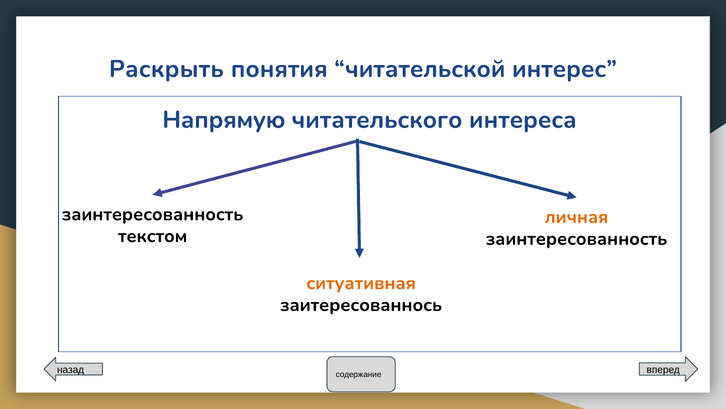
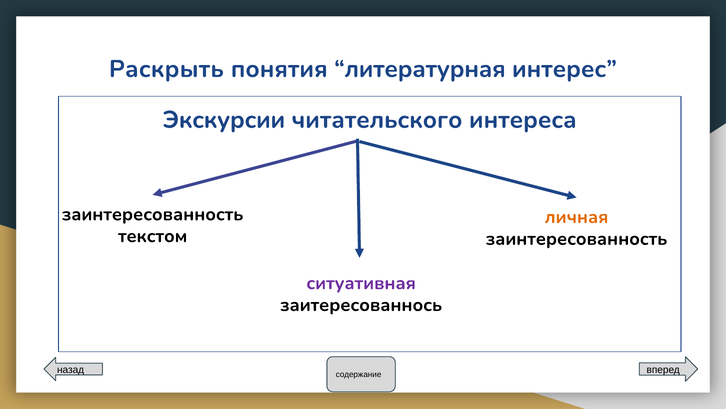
читательской: читательской -> литературная (420, 69)
Напрямую: Напрямую -> Экскурсии (224, 120)
ситуативная colour: orange -> purple (361, 283)
